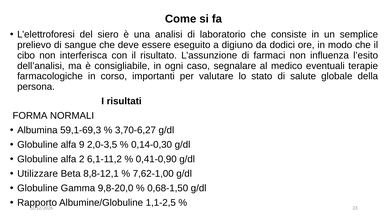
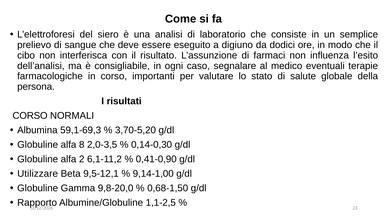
FORMA: FORMA -> CORSO (30, 116)
3,70-6,27: 3,70-6,27 -> 3,70-5,20 (135, 130)
9: 9 -> 8 (82, 145)
8,8-12,1: 8,8-12,1 -> 9,5-12,1 (101, 173)
7,62-1,00: 7,62-1,00 -> 9,14-1,00 (153, 173)
